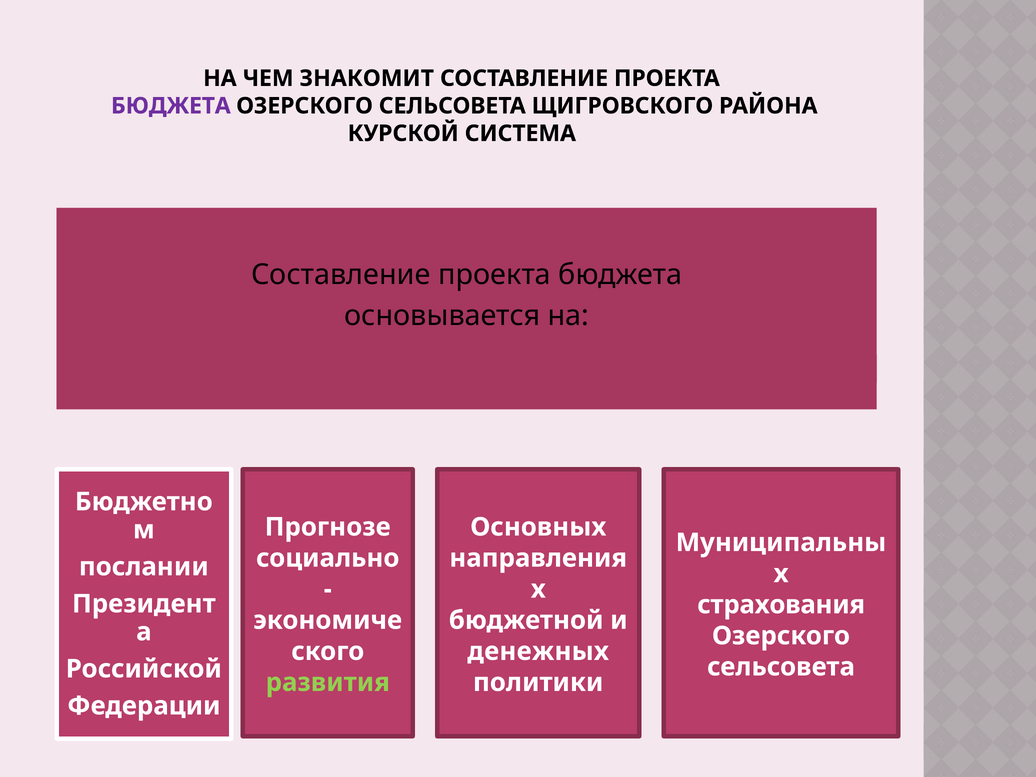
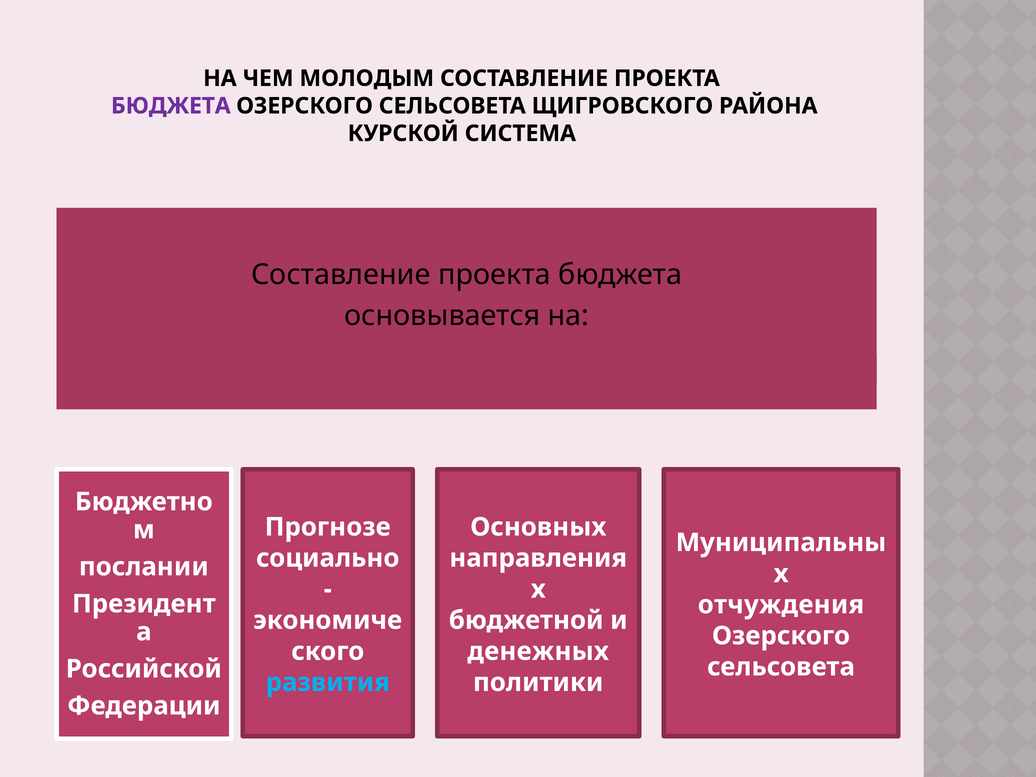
ЗНАКОМИТ: ЗНАКОМИТ -> МОЛОДЫМ (367, 78)
страхования: страхования -> отчуждения (781, 605)
развития colour: light green -> light blue (328, 682)
